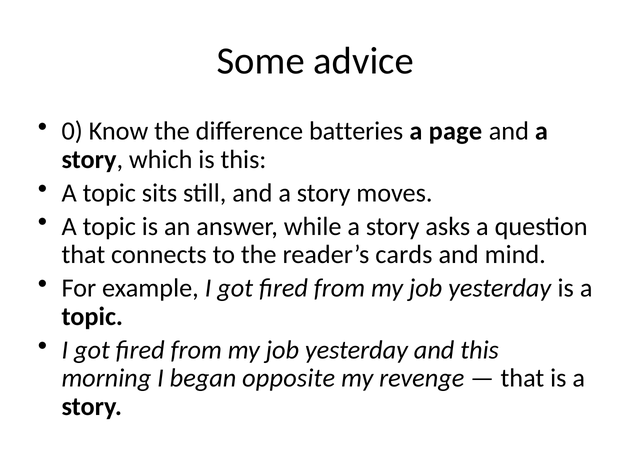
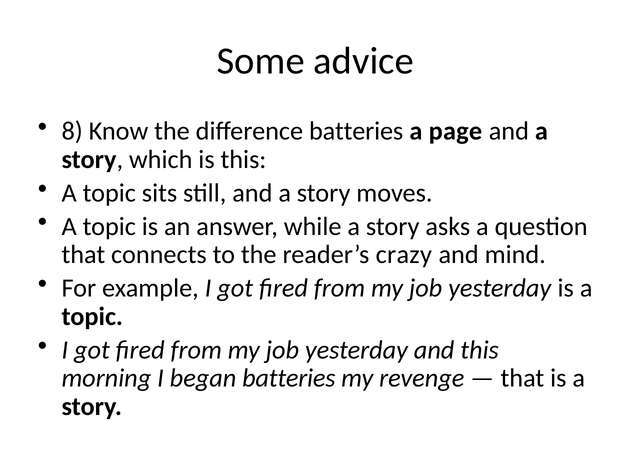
0: 0 -> 8 (72, 131)
cards: cards -> crazy (404, 255)
began opposite: opposite -> batteries (289, 379)
